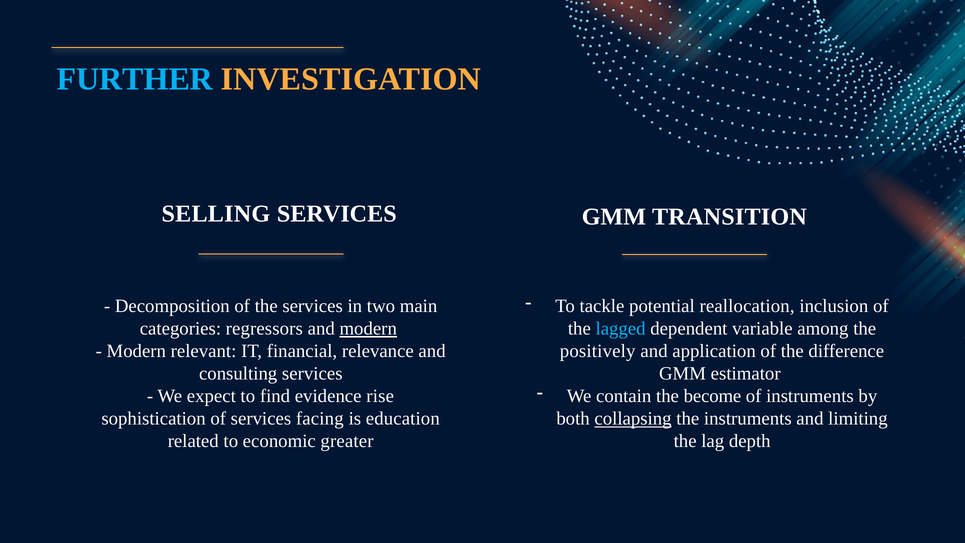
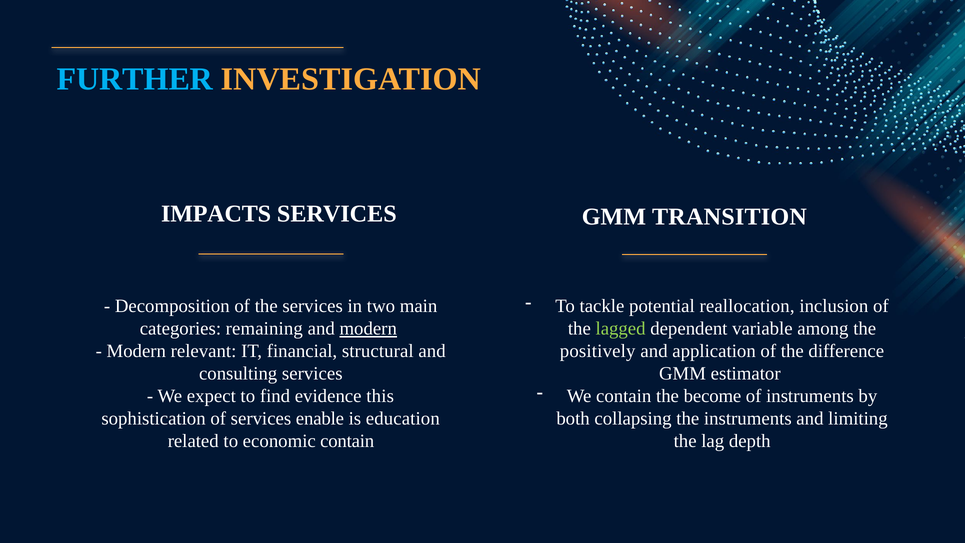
SELLING: SELLING -> IMPACTS (216, 214)
regressors: regressors -> remaining (264, 329)
lagged colour: light blue -> light green (621, 329)
relevance: relevance -> structural (378, 351)
rise: rise -> this (380, 396)
facing: facing -> enable (320, 419)
collapsing underline: present -> none (633, 419)
economic greater: greater -> contain (347, 441)
